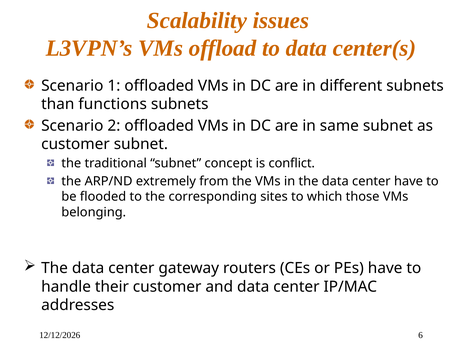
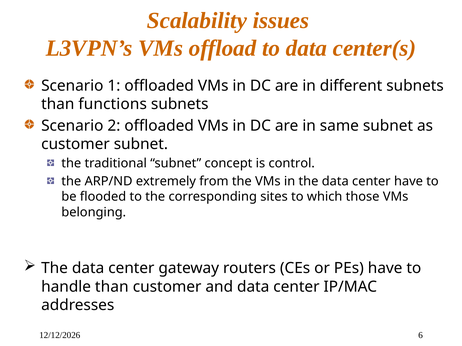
conflict: conflict -> control (292, 164)
handle their: their -> than (112, 287)
